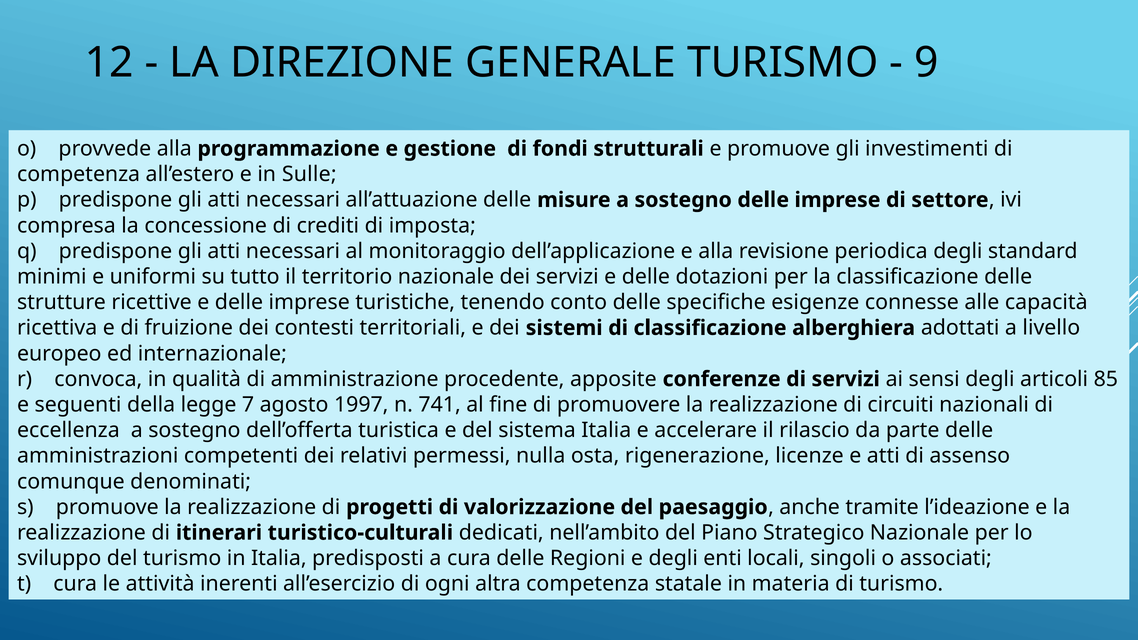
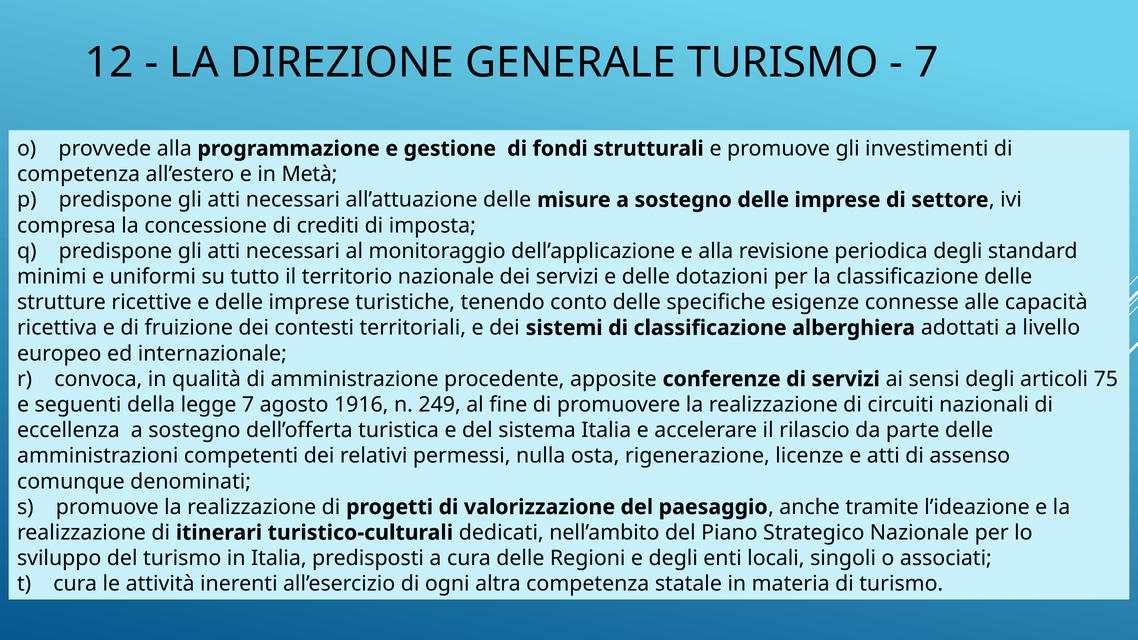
9: 9 -> 7 (926, 63)
Sulle: Sulle -> Metà (309, 174)
85: 85 -> 75 (1106, 379)
1997: 1997 -> 1916 (361, 405)
741: 741 -> 249 (440, 405)
